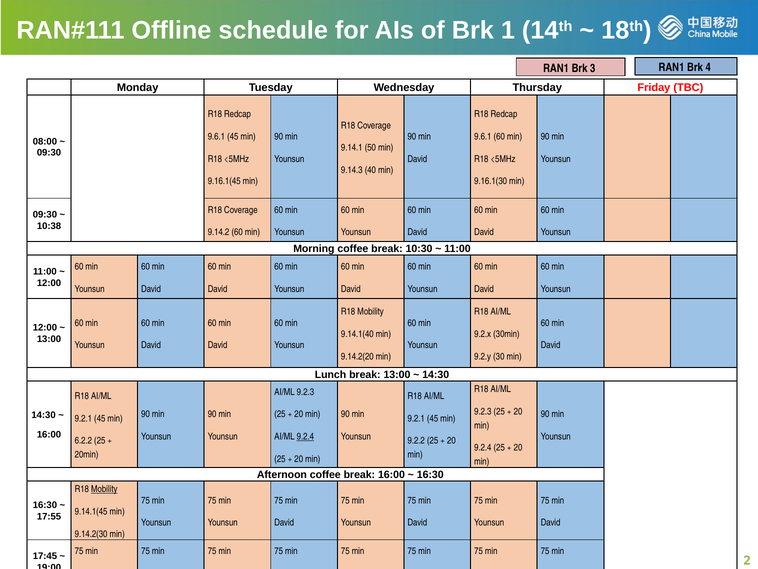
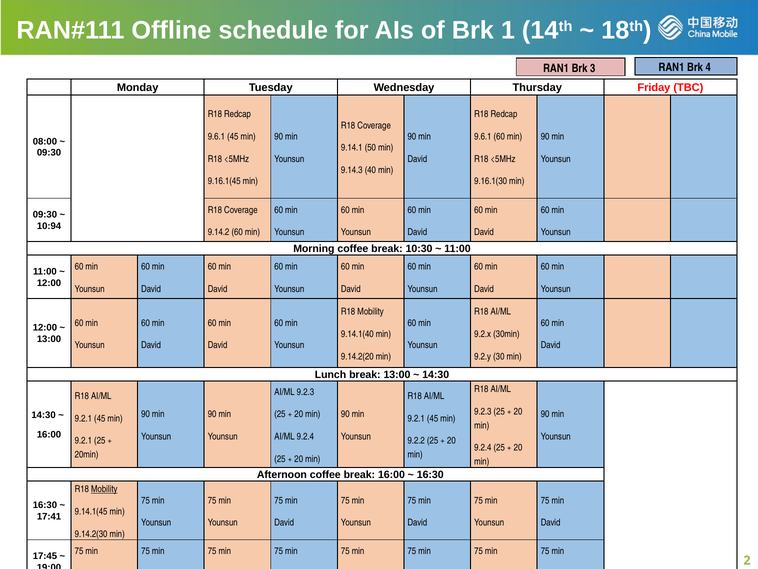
10:38: 10:38 -> 10:94 (49, 226)
9.2.4 underline: present -> none (305, 436)
6.2.2: 6.2.2 -> 9.2.1 (83, 440)
17:55: 17:55 -> 17:41 (49, 516)
